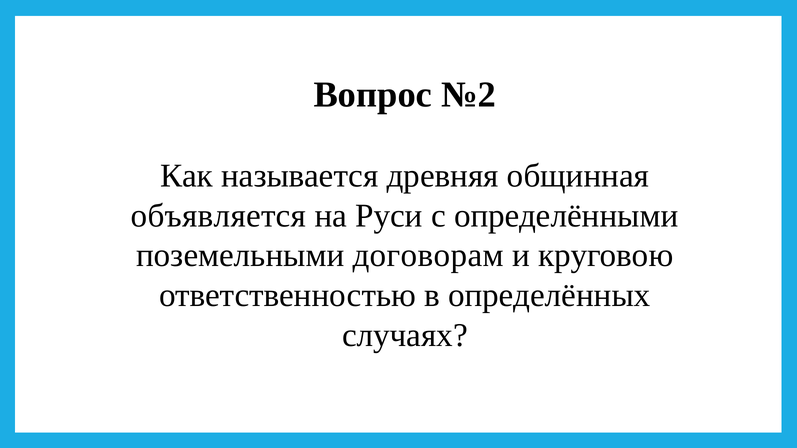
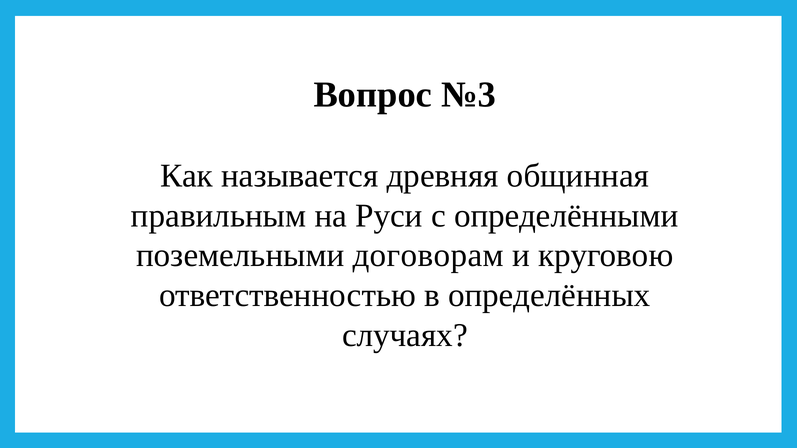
№2: №2 -> №3 (469, 95)
объявляется: объявляется -> правильным (219, 216)
